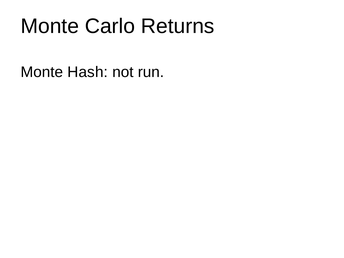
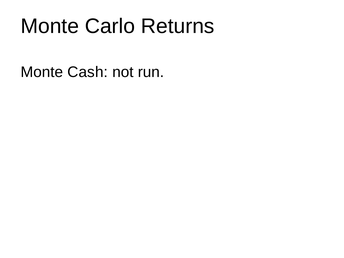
Hash: Hash -> Cash (88, 72)
